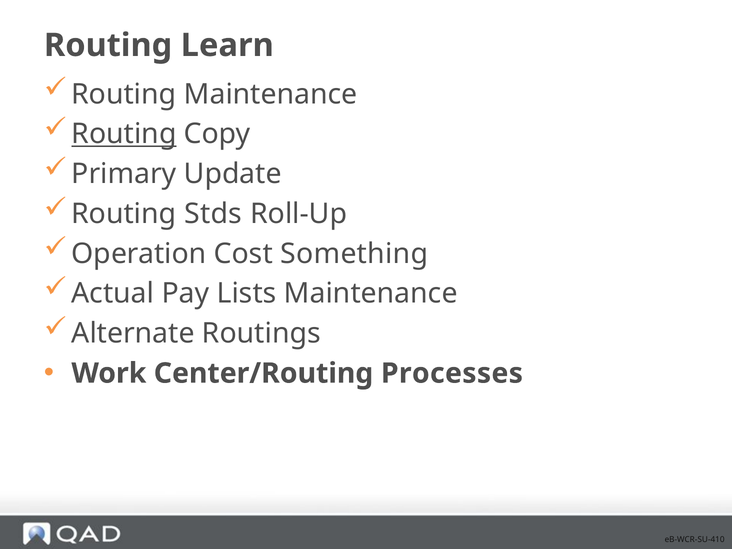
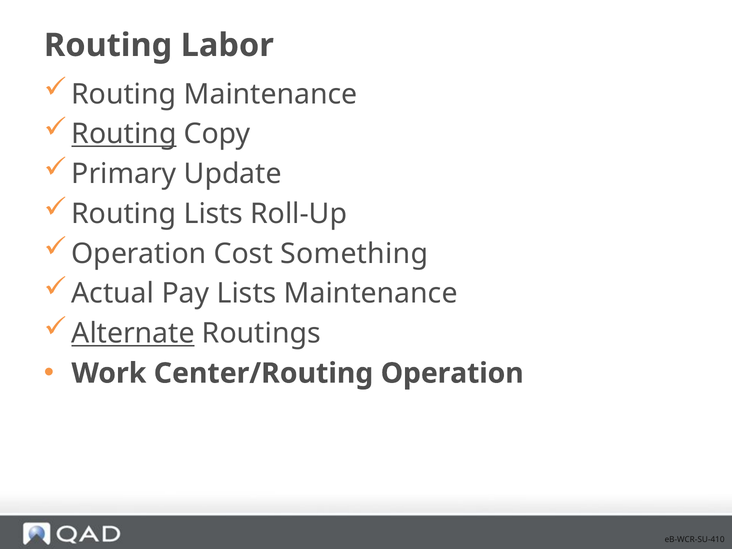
Learn: Learn -> Labor (227, 45)
Routing Stds: Stds -> Lists (213, 214)
Alternate underline: none -> present (133, 333)
Center/Routing Processes: Processes -> Operation (452, 373)
